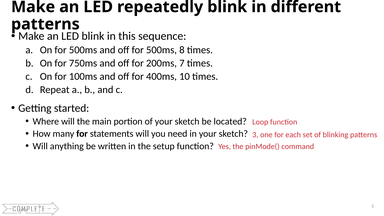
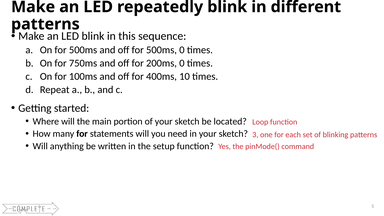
500ms 8: 8 -> 0 (182, 50)
200ms 7: 7 -> 0 (182, 63)
